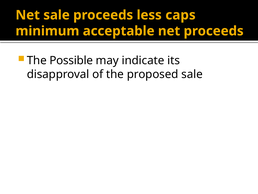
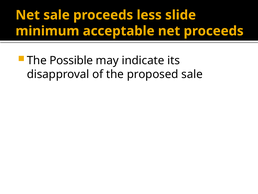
caps: caps -> slide (181, 15)
